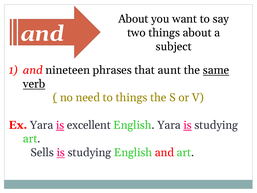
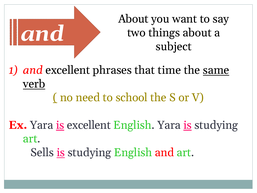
and nineteen: nineteen -> excellent (68, 70)
aunt: aunt -> time (169, 70)
to things: things -> school (132, 97)
